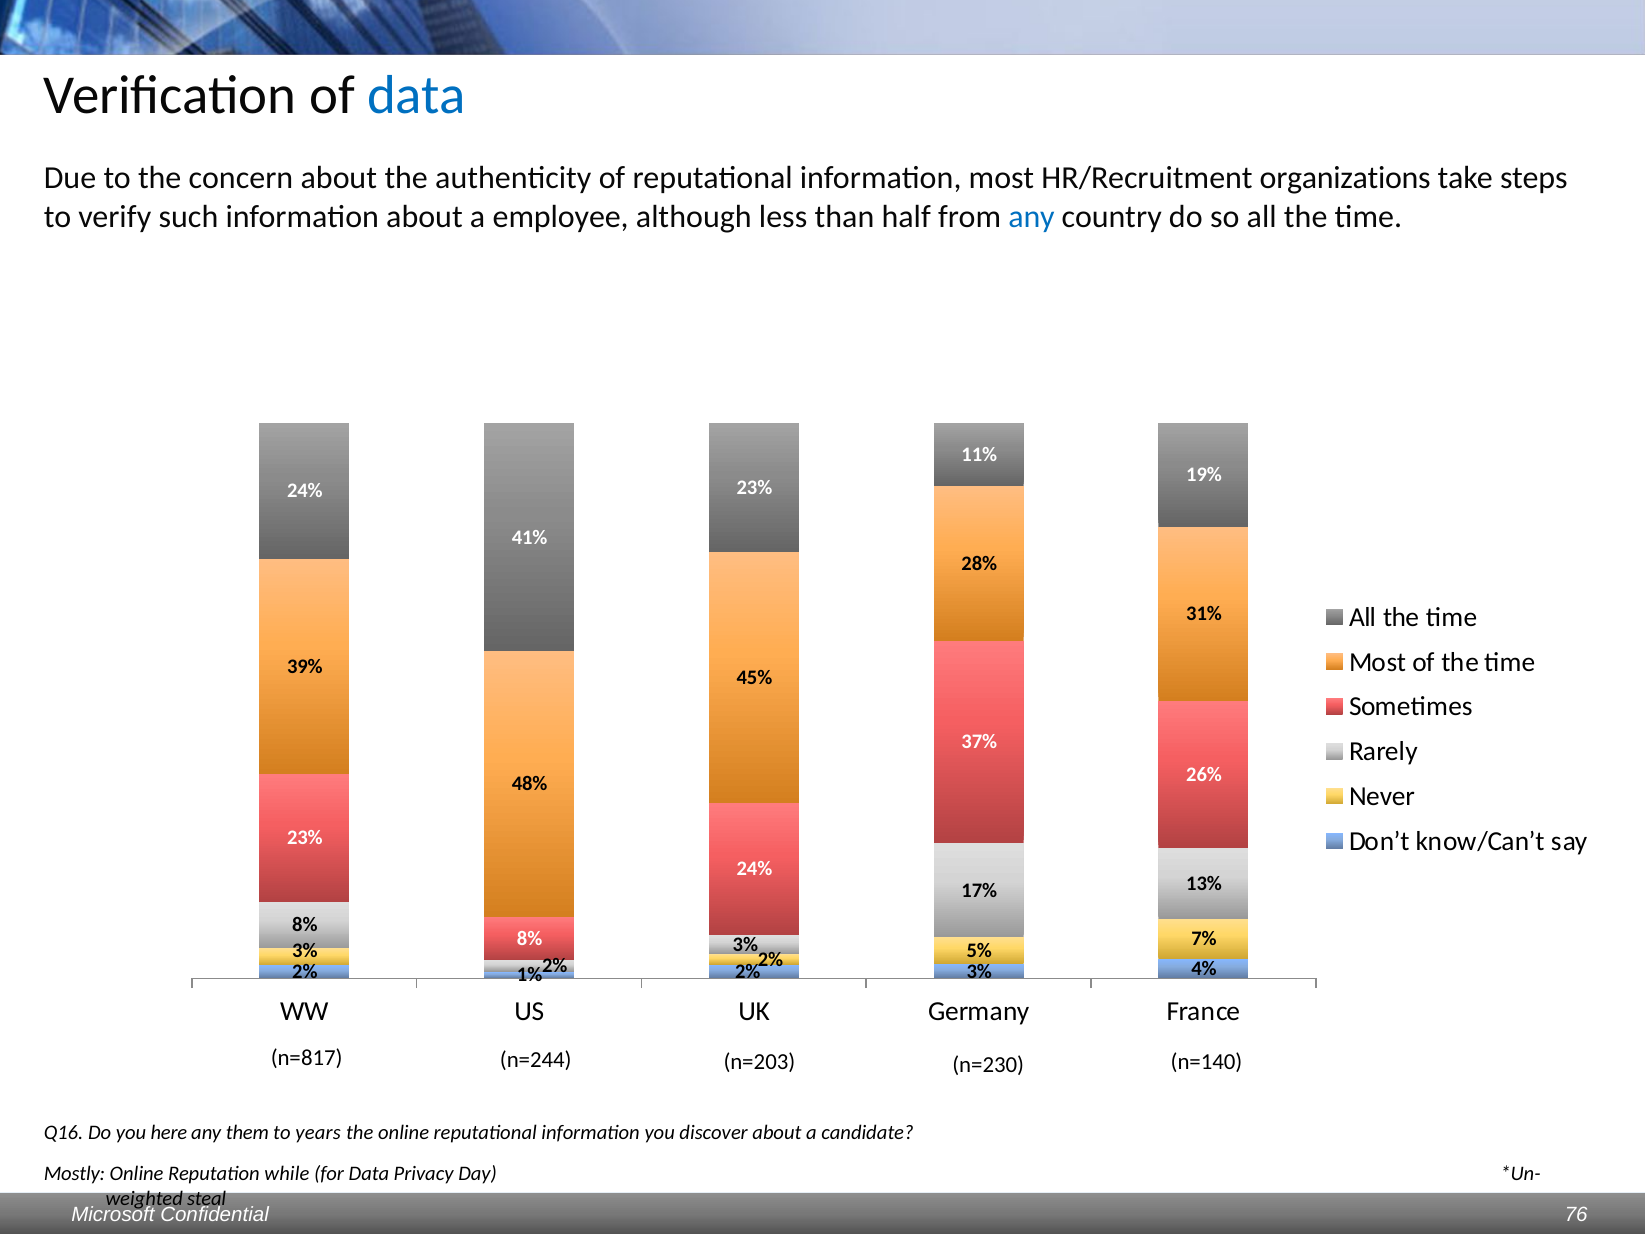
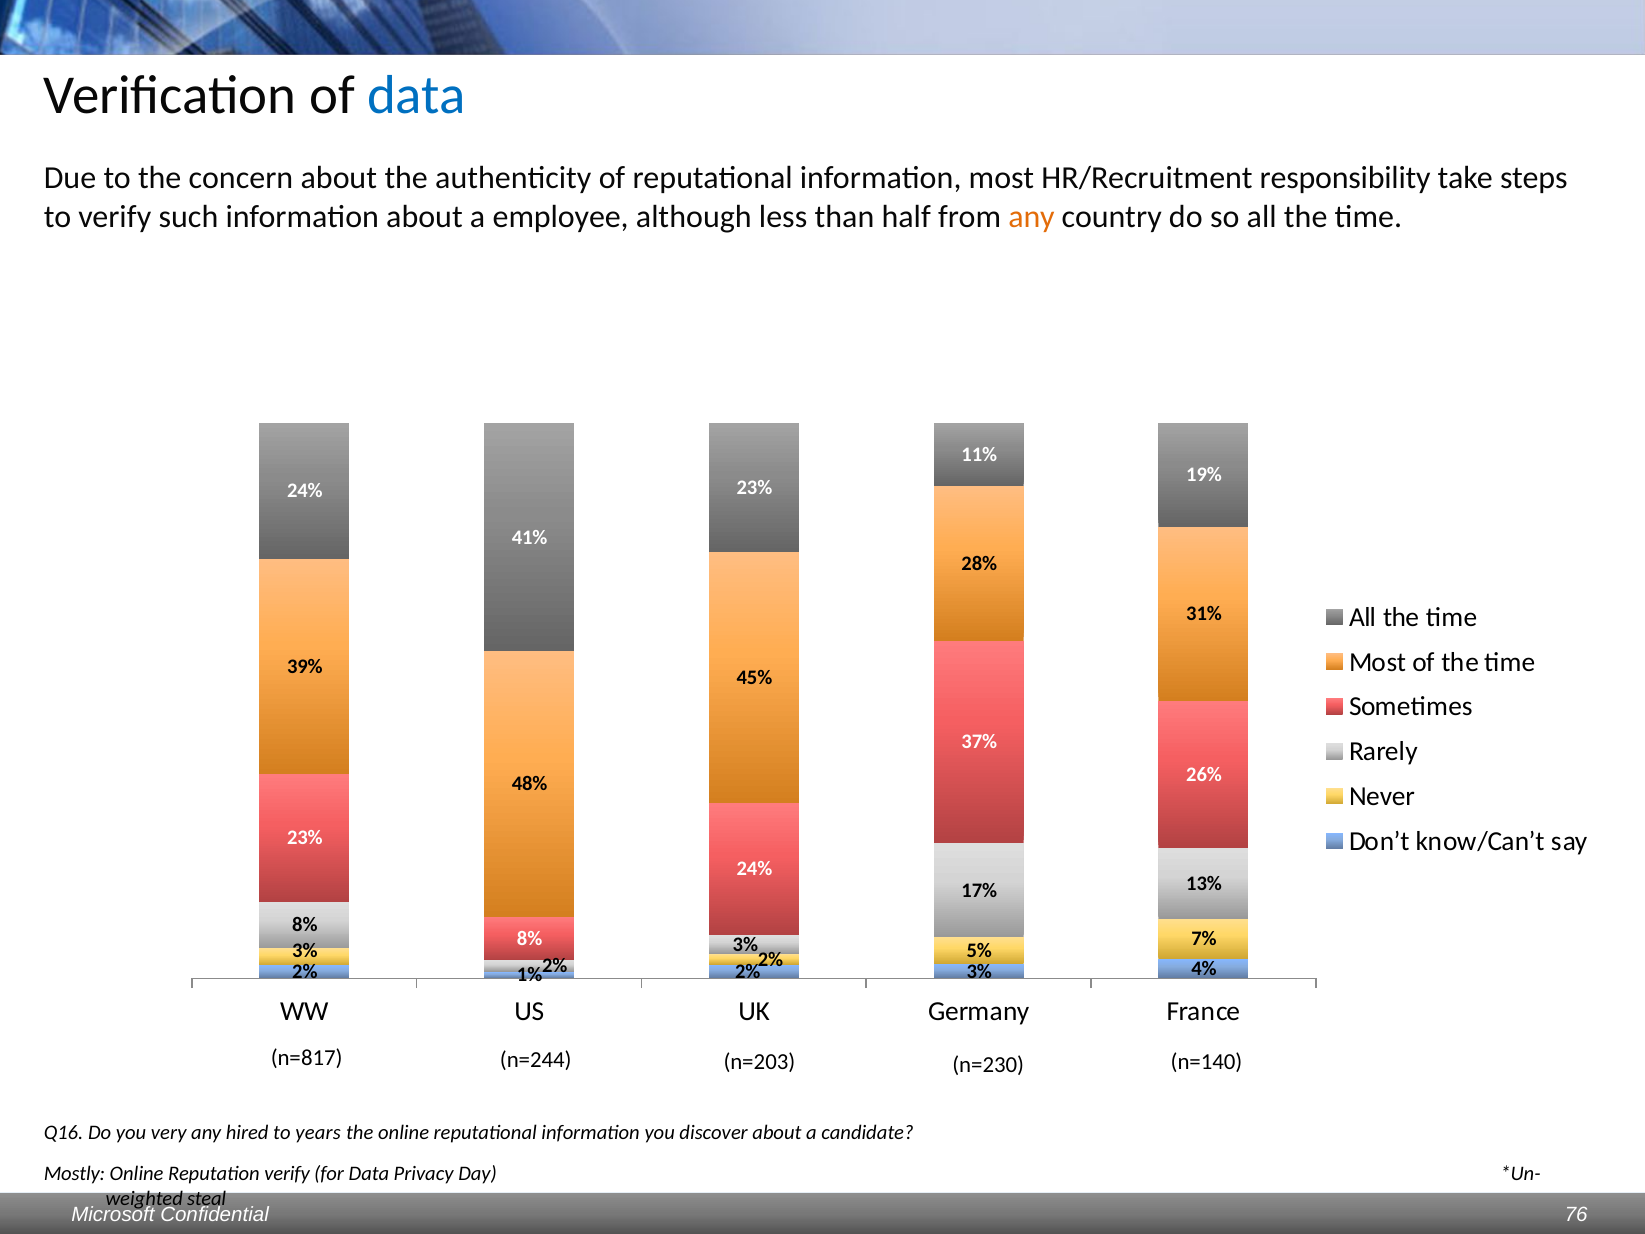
organizations: organizations -> responsibility (1345, 178)
any colour: blue -> orange (1032, 217)
here: here -> very (169, 1132)
them: them -> hired (247, 1132)
Reputation while: while -> verify (287, 1174)
